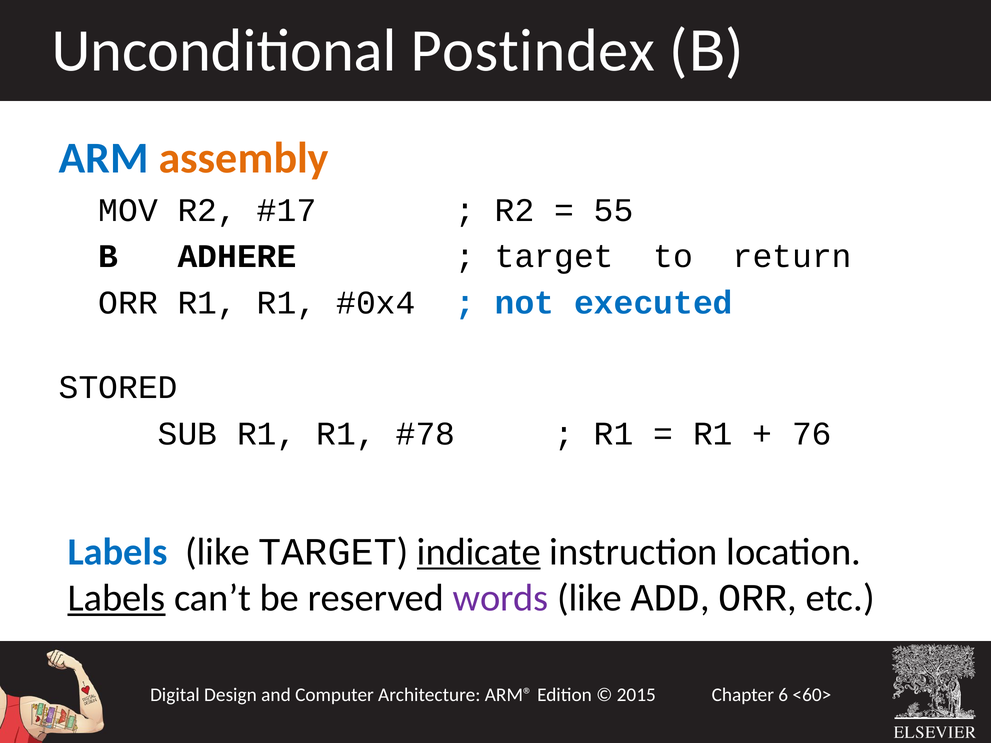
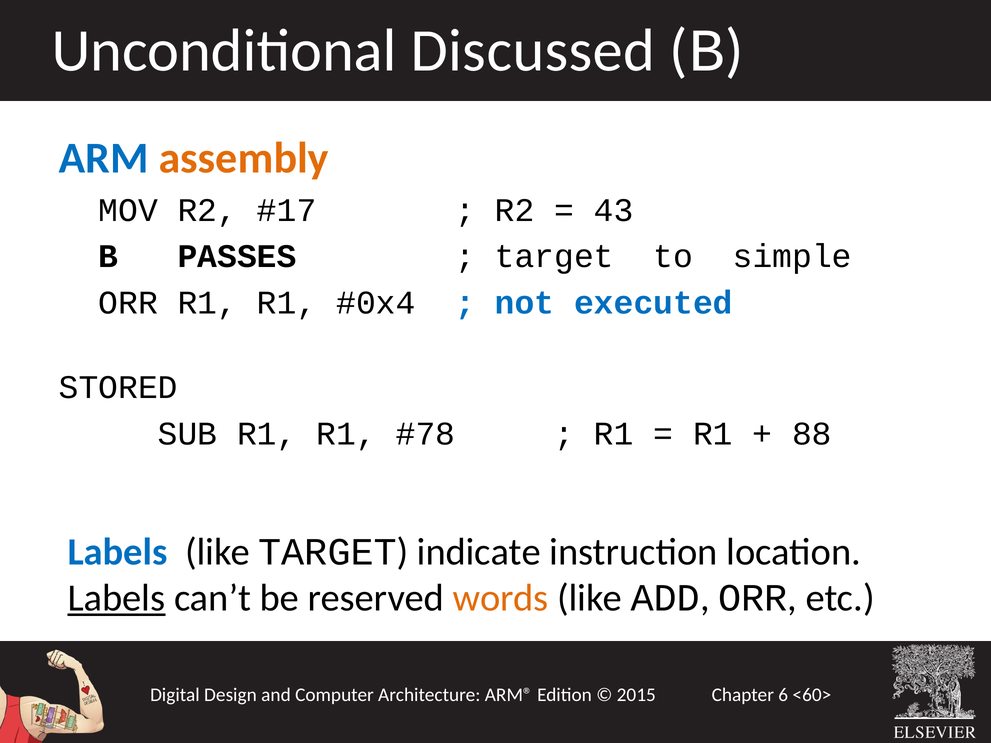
Postindex: Postindex -> Discussed (533, 51)
55: 55 -> 43 (614, 210)
ADHERE: ADHERE -> PASSES (237, 257)
return: return -> simple (792, 257)
76: 76 -> 88 (812, 434)
indicate underline: present -> none (479, 552)
words colour: purple -> orange (501, 598)
